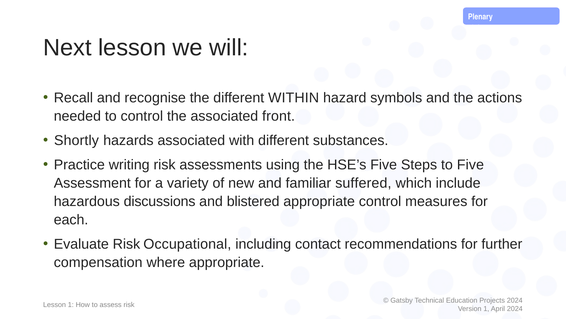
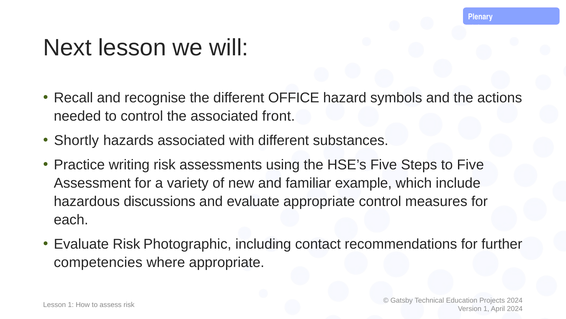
WITHIN: WITHIN -> OFFICE (294, 98)
suffered: suffered -> example (363, 183)
and blistered: blistered -> evaluate (253, 201)
Occupational: Occupational -> Photographic (187, 244)
compensation: compensation -> competencies (98, 262)
